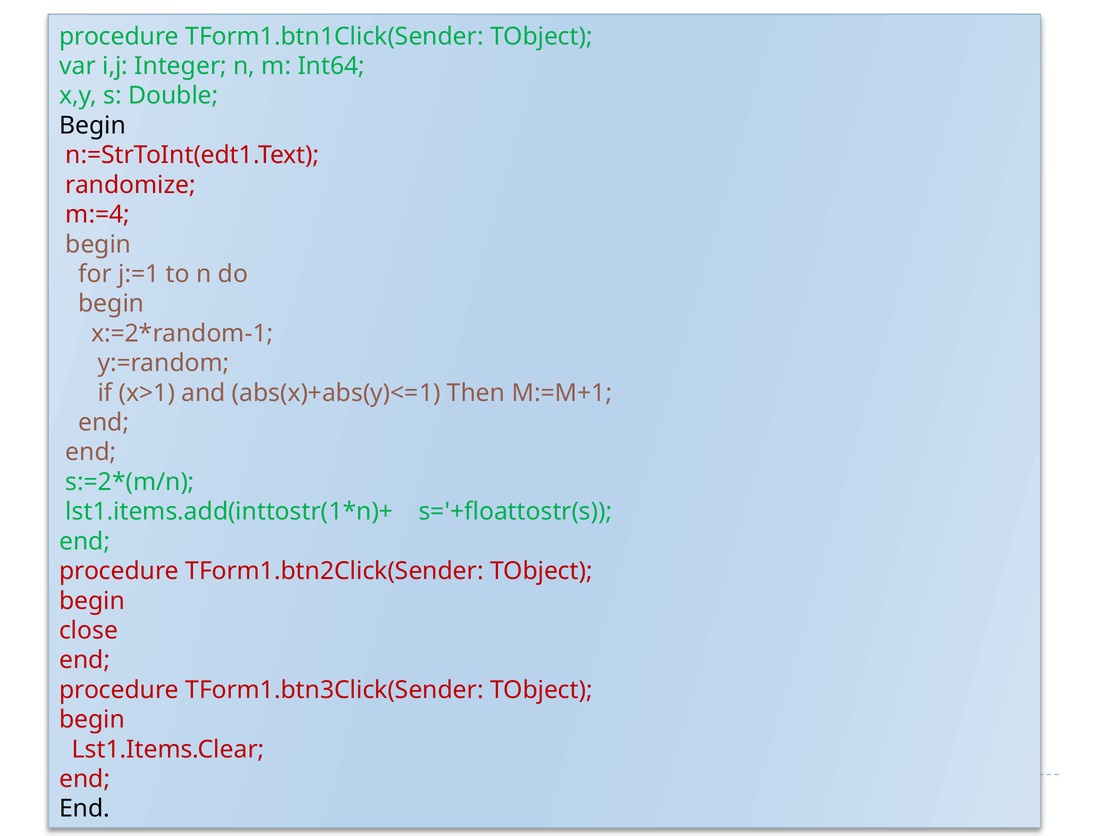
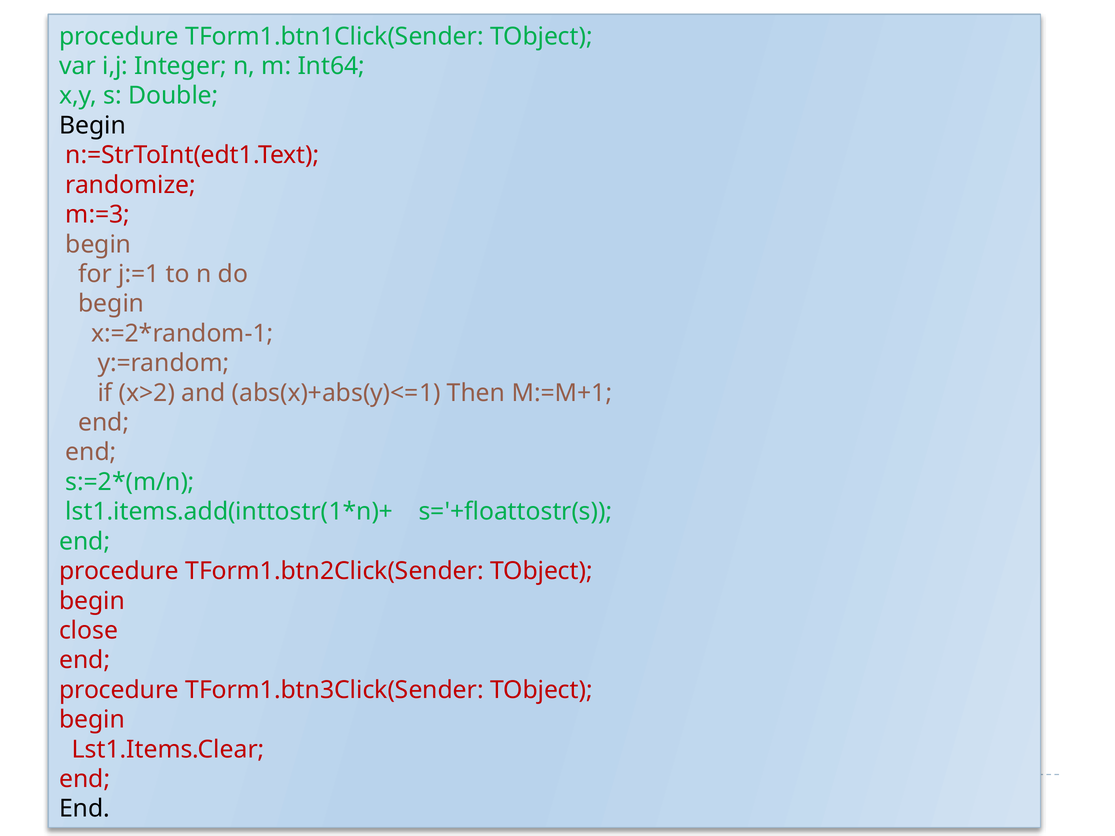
m:=4: m:=4 -> m:=3 (98, 215)
x>1: x>1 -> x>2 (147, 393)
